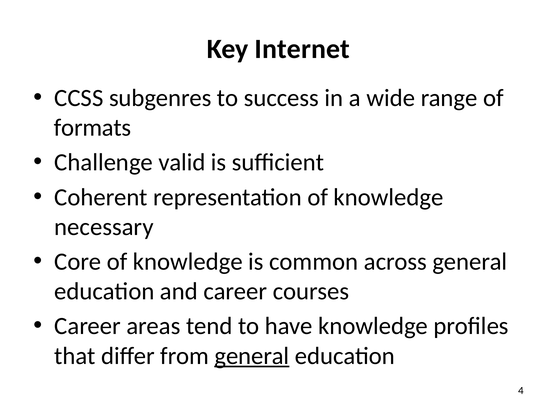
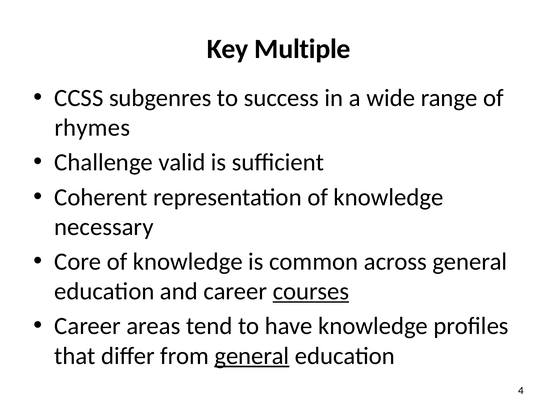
Internet: Internet -> Multiple (302, 49)
formats: formats -> rhymes (92, 128)
courses underline: none -> present (311, 291)
